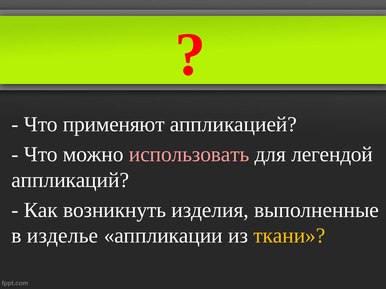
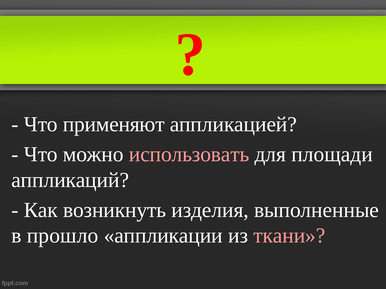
легендой: легендой -> площади (332, 155)
изделье: изделье -> прошло (63, 236)
ткани colour: yellow -> pink (289, 236)
